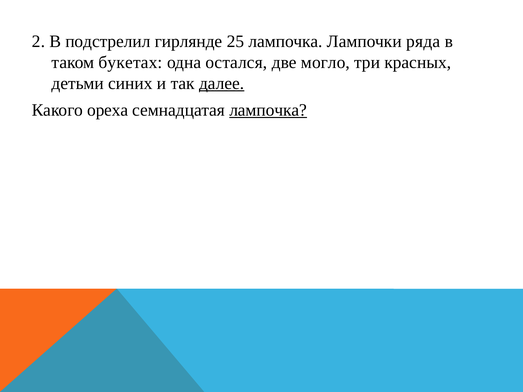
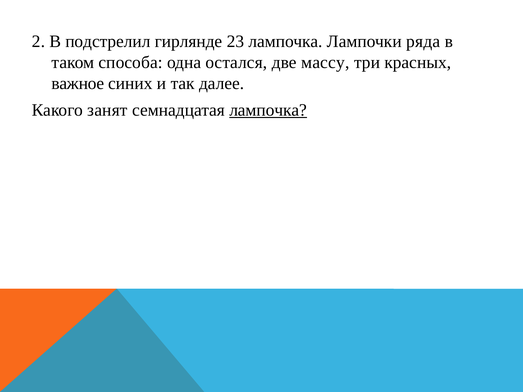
25: 25 -> 23 (235, 42)
букетах: букетах -> способа (131, 62)
могло: могло -> массу (325, 62)
детьми: детьми -> важное (78, 83)
далее underline: present -> none (222, 83)
ореха: ореха -> занят (107, 110)
